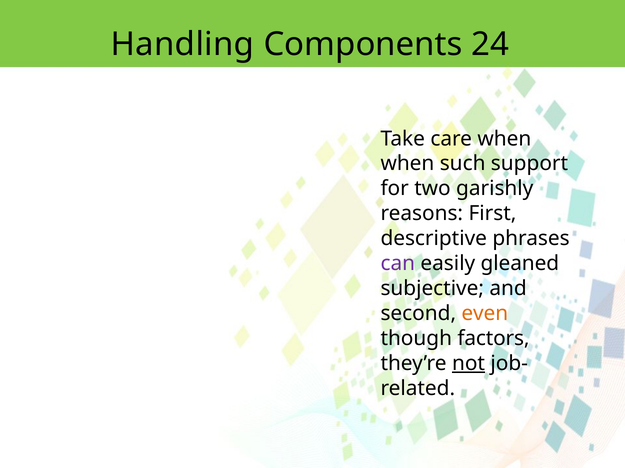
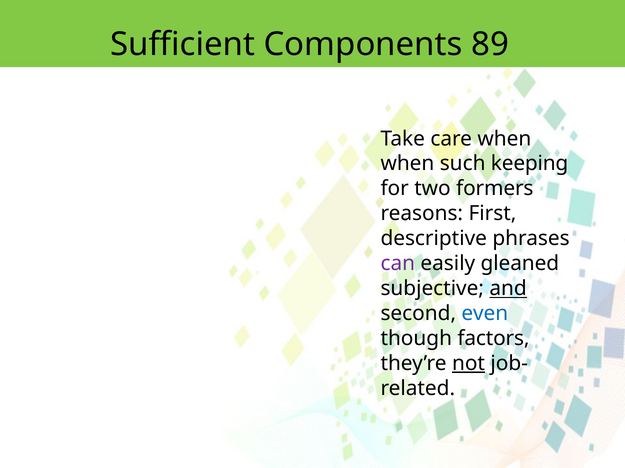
Handling: Handling -> Sufficient (183, 45)
24: 24 -> 89 (490, 45)
support: support -> keeping (530, 164)
garishly: garishly -> formers (495, 189)
and underline: none -> present (508, 289)
even colour: orange -> blue (485, 314)
